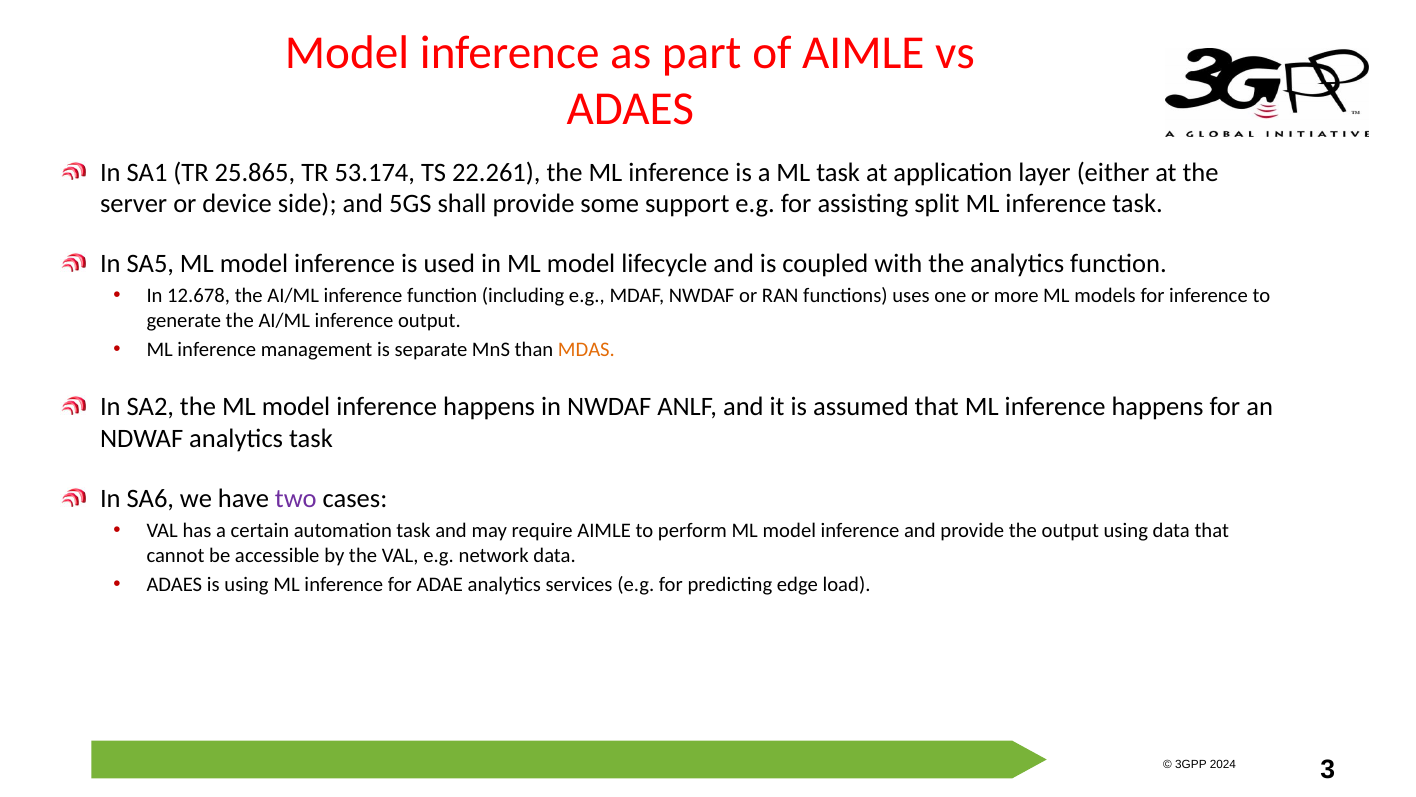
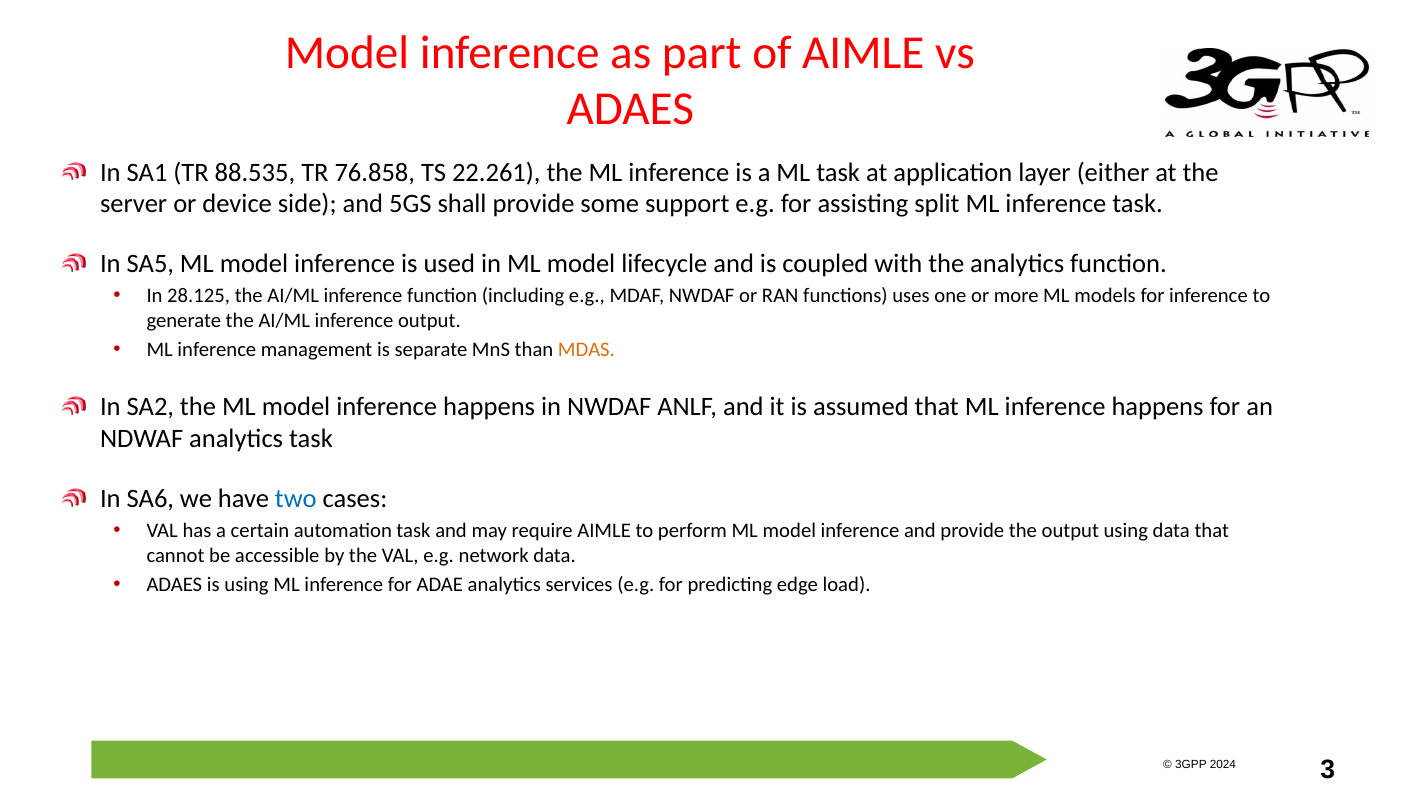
25.865: 25.865 -> 88.535 (255, 172)
53.174: 53.174 -> 76.858 (375, 172)
12.678: 12.678 -> 28.125 (199, 296)
two colour: purple -> blue (296, 498)
